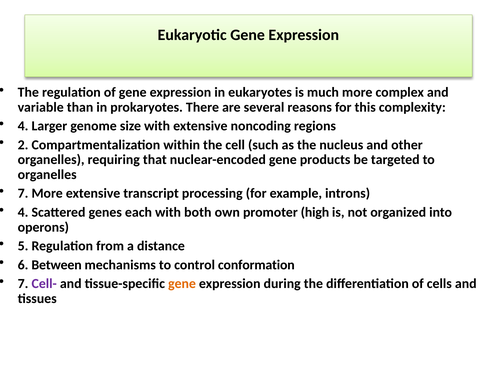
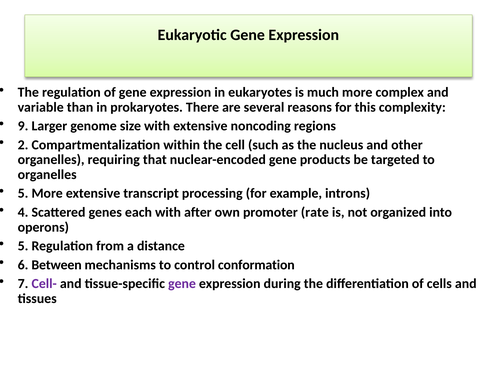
4: 4 -> 9 (23, 126)
7: 7 -> 5 (23, 194)
both: both -> after (198, 213)
high: high -> rate (315, 213)
gene colour: orange -> purple (182, 284)
